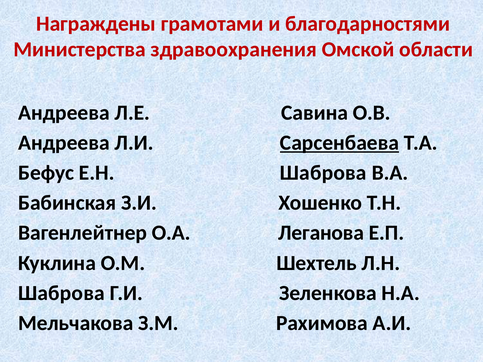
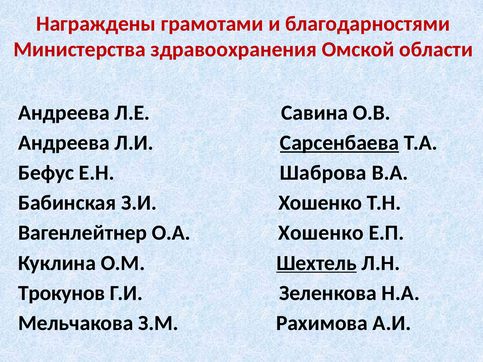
О.А Леганова: Леганова -> Хошенко (321, 233)
Шехтель underline: none -> present (317, 263)
Шаброва: Шаброва -> Трокунов (62, 293)
